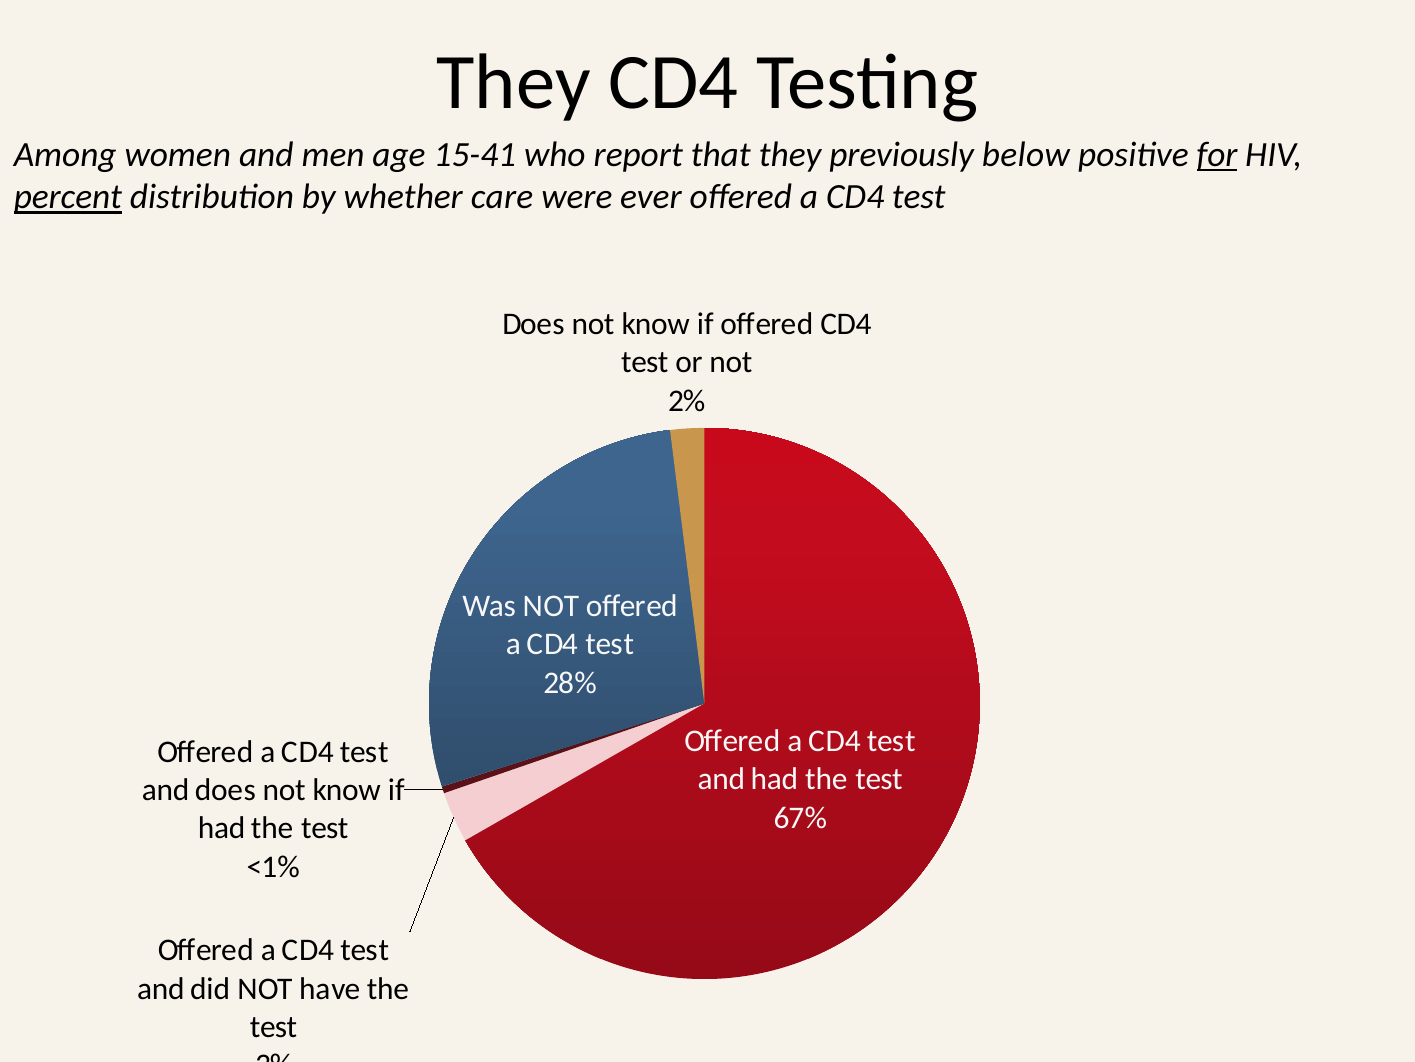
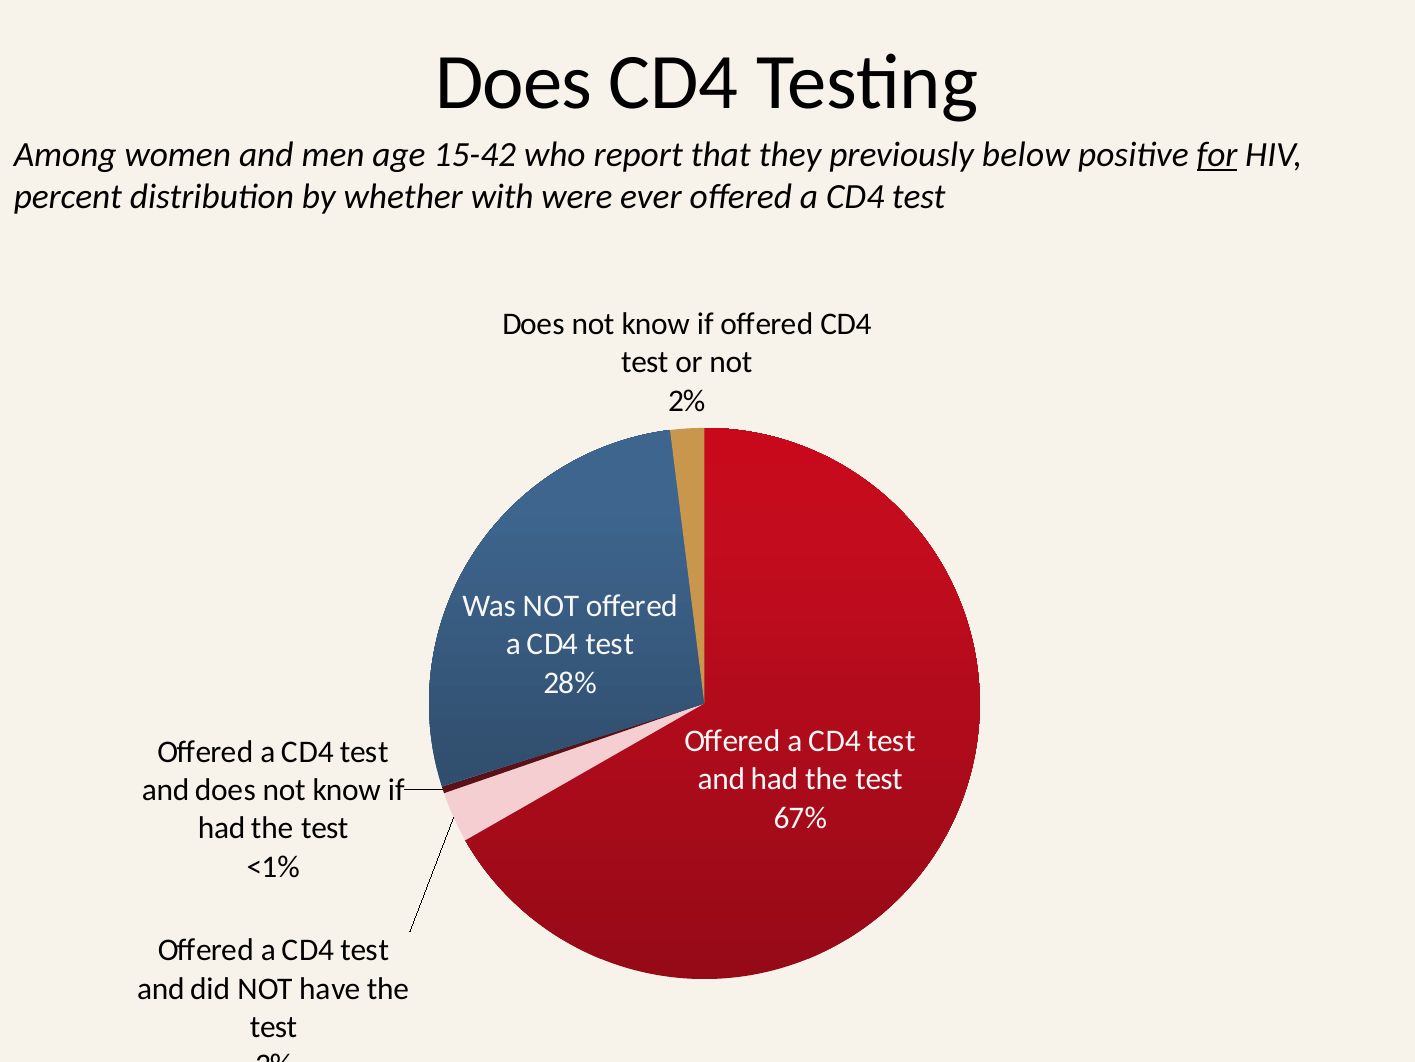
They: They -> Does (514, 82)
15-41: 15-41 -> 15-42 (475, 155)
percent underline: present -> none (68, 197)
care: care -> with (502, 197)
